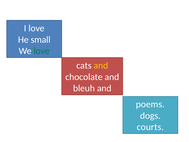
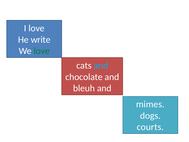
small: small -> write (41, 40)
and colour: yellow -> light blue (101, 65)
poems: poems -> mimes (150, 104)
